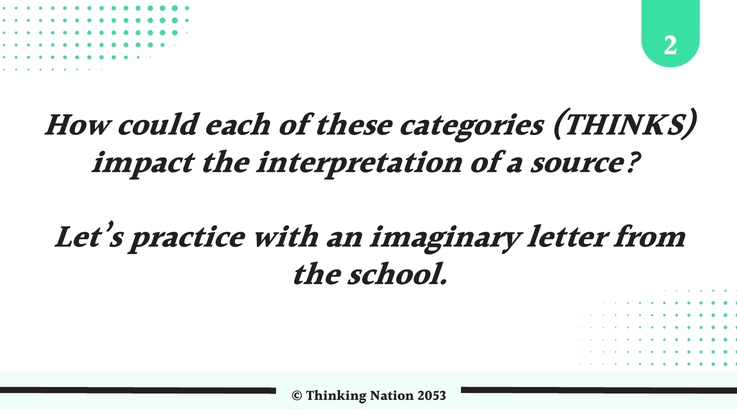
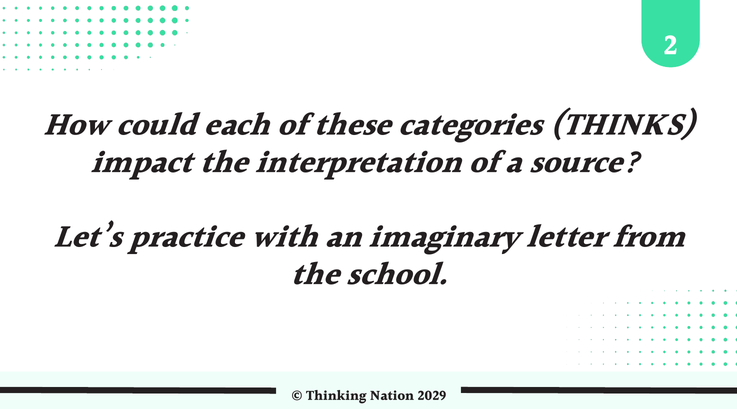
2053: 2053 -> 2029 (432, 397)
